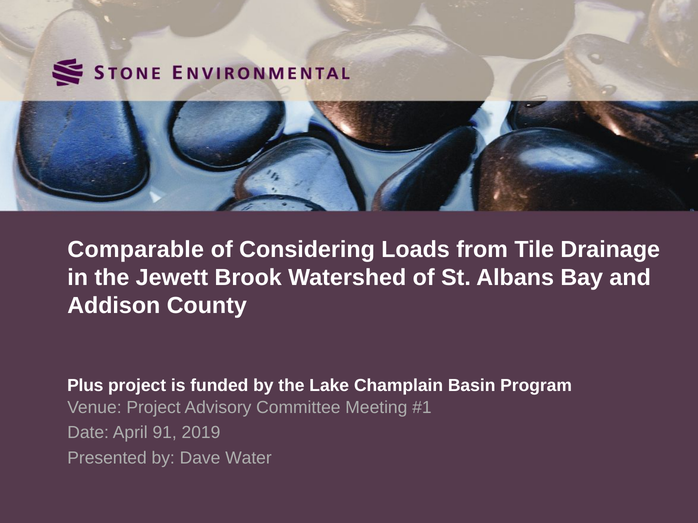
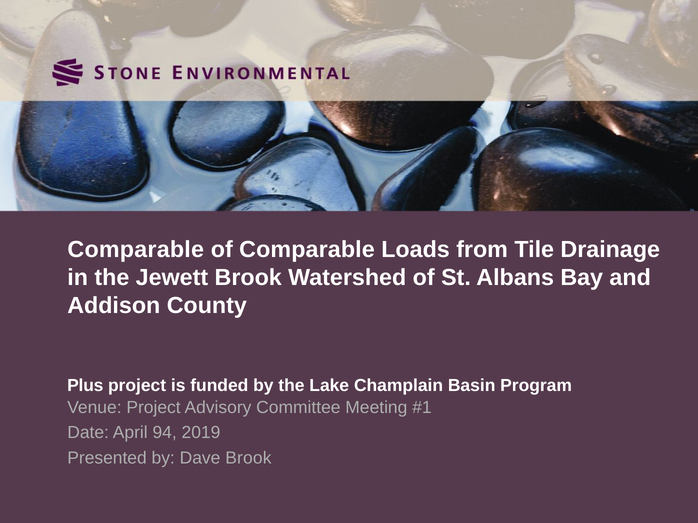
of Considering: Considering -> Comparable (307, 250)
91: 91 -> 94 (165, 433)
Dave Water: Water -> Brook (248, 458)
